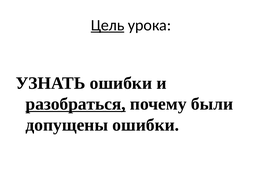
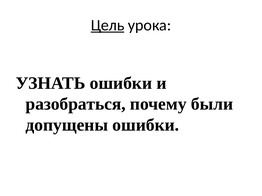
разобраться underline: present -> none (76, 104)
